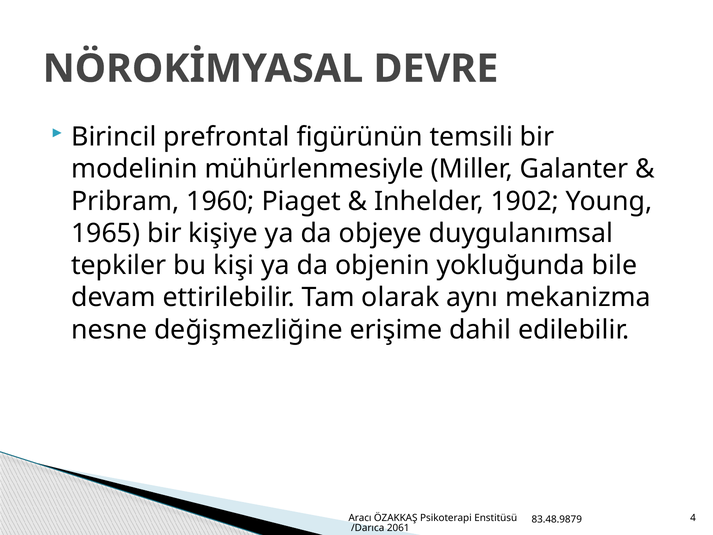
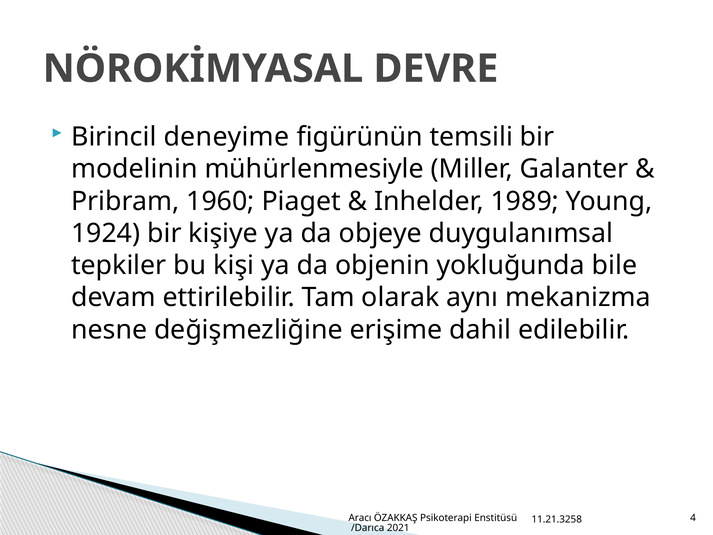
prefrontal: prefrontal -> deneyime (226, 137)
1902: 1902 -> 1989 (525, 201)
1965: 1965 -> 1924 (106, 233)
83.48.9879: 83.48.9879 -> 11.21.3258 (557, 519)
2061: 2061 -> 2021 (398, 528)
